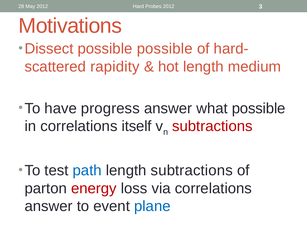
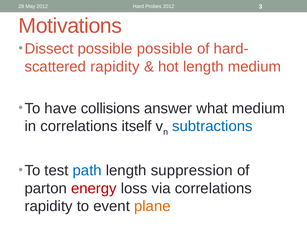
progress: progress -> collisions (111, 108)
what possible: possible -> medium (259, 108)
subtractions colour: red -> blue (212, 126)
length subtractions: subtractions -> suppression (192, 171)
answer: answer -> rapidity (49, 206)
plane colour: blue -> orange (152, 206)
